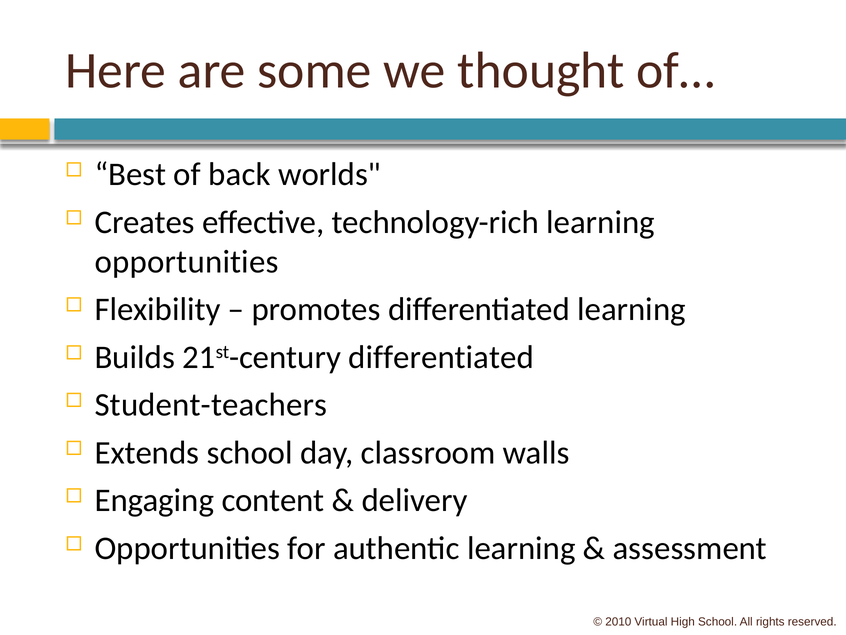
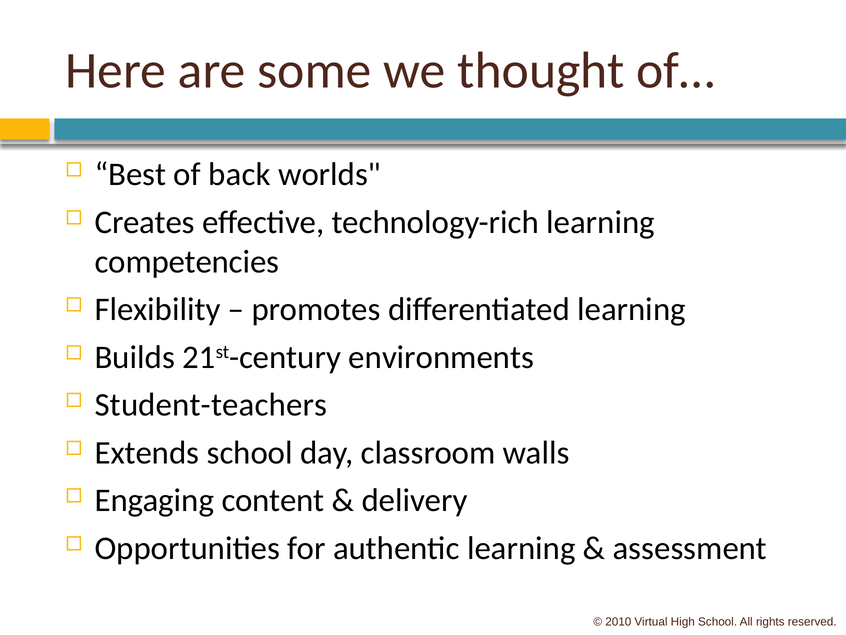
opportunities: opportunities -> competencies (187, 262)
21st-century differentiated: differentiated -> environments (441, 357)
